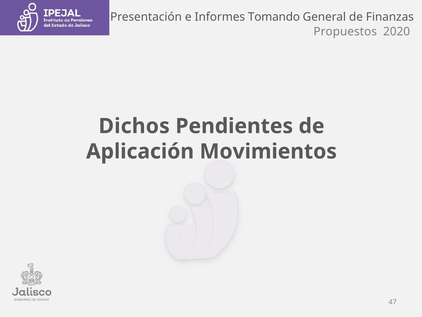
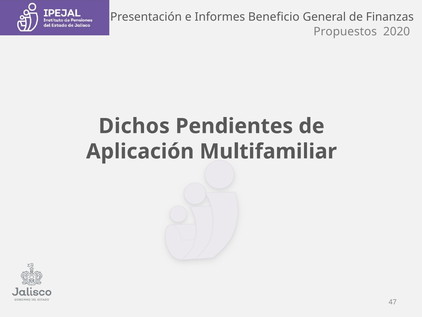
Tomando: Tomando -> Beneficio (274, 17)
Movimientos: Movimientos -> Multifamiliar (268, 151)
